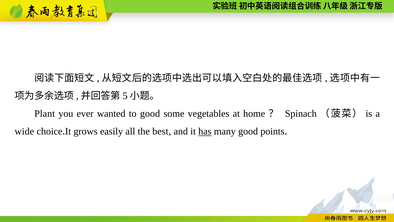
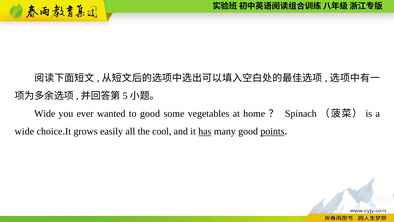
Plant: Plant -> Wide (45, 114)
best: best -> cool (162, 131)
points underline: none -> present (272, 131)
